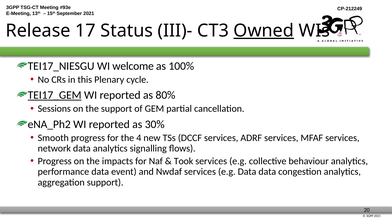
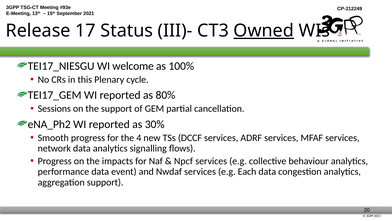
TEI17_GEM underline: present -> none (55, 95)
Took: Took -> Npcf (183, 161)
e.g Data: Data -> Each (247, 171)
